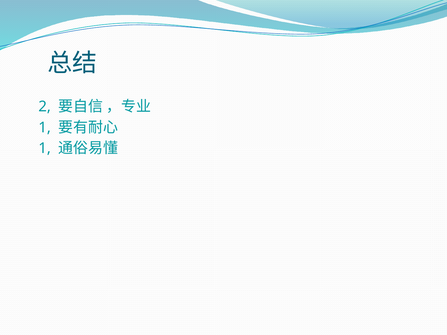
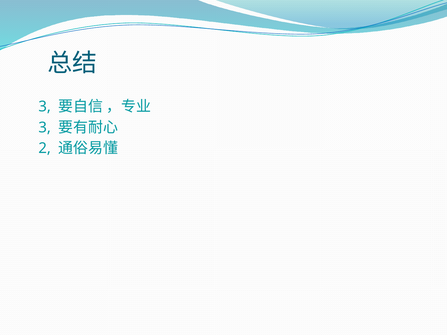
2: 2 -> 3 (45, 107)
1: 1 -> 3 (45, 128)
1: 1 -> 2 (45, 149)
